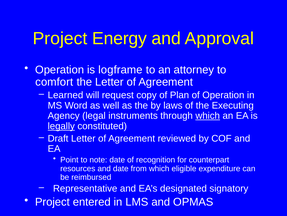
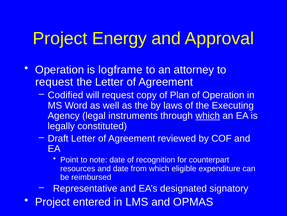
comfort: comfort -> request (54, 82)
Learned: Learned -> Codified (65, 95)
legally underline: present -> none (61, 126)
